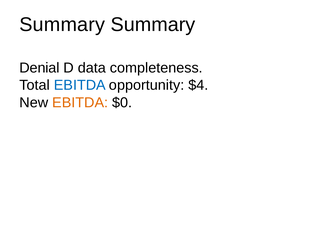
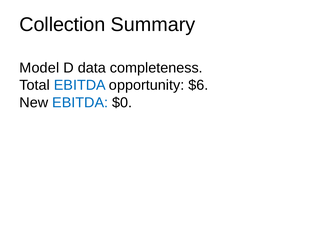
Summary: Summary -> Collection (62, 25)
Denial: Denial -> Model (39, 68)
$4: $4 -> $6 (198, 85)
EBITDA colour: orange -> blue (80, 103)
